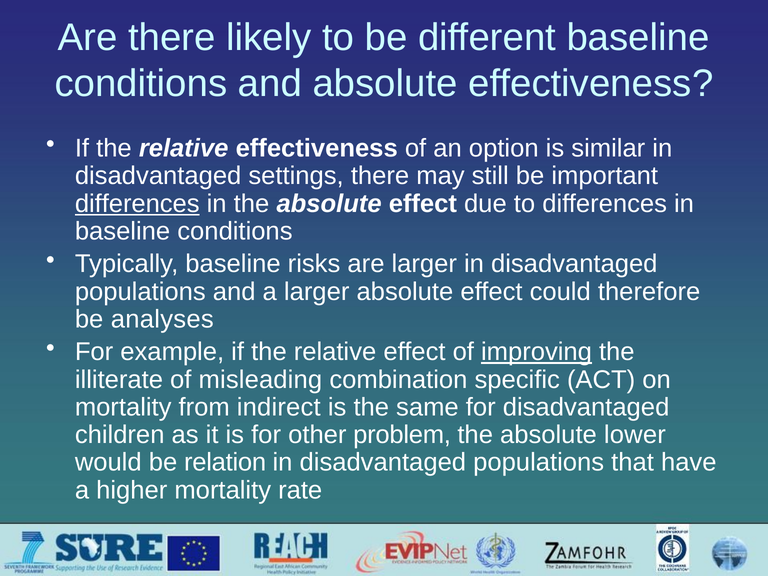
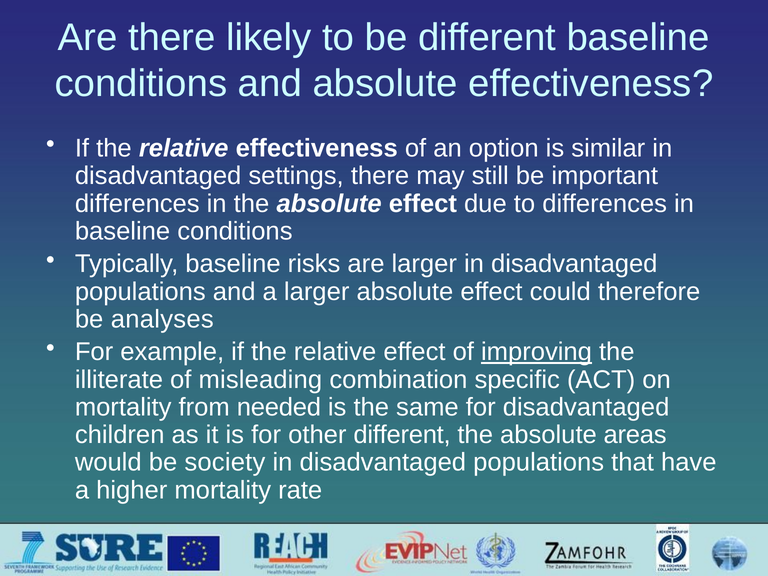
differences underline: present -> none (137, 204)
indirect: indirect -> needed (279, 407)
other problem: problem -> different (402, 435)
lower: lower -> areas (635, 435)
relation: relation -> society (225, 463)
